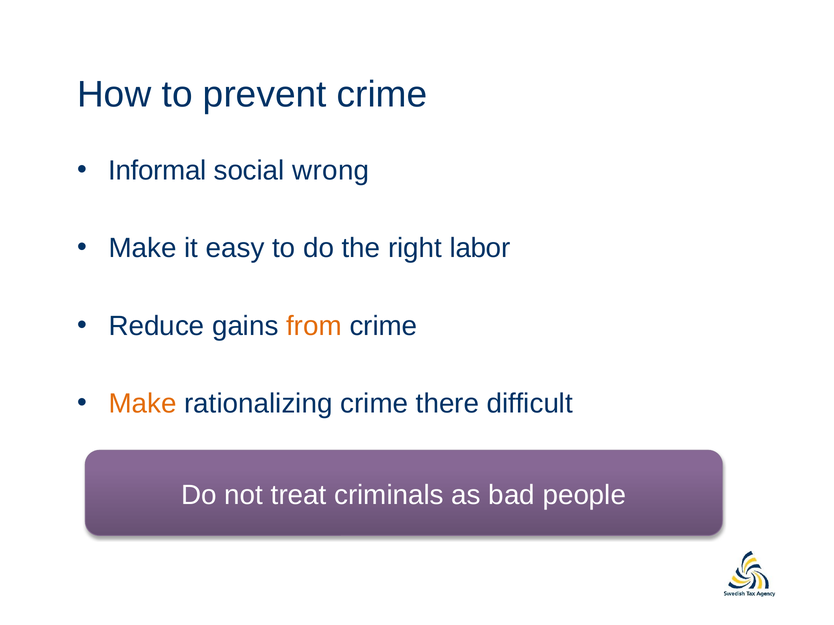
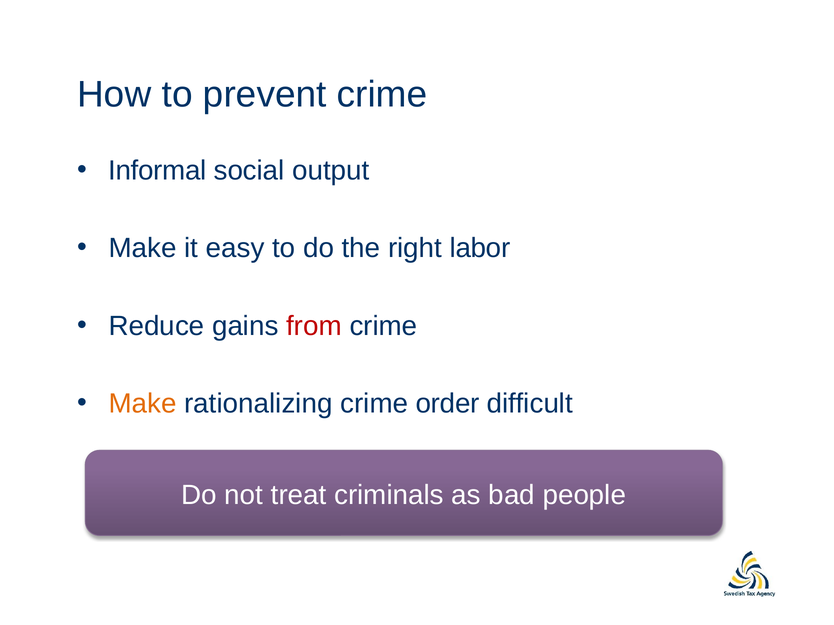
wrong: wrong -> output (331, 171)
from colour: orange -> red (314, 326)
there: there -> order (448, 404)
